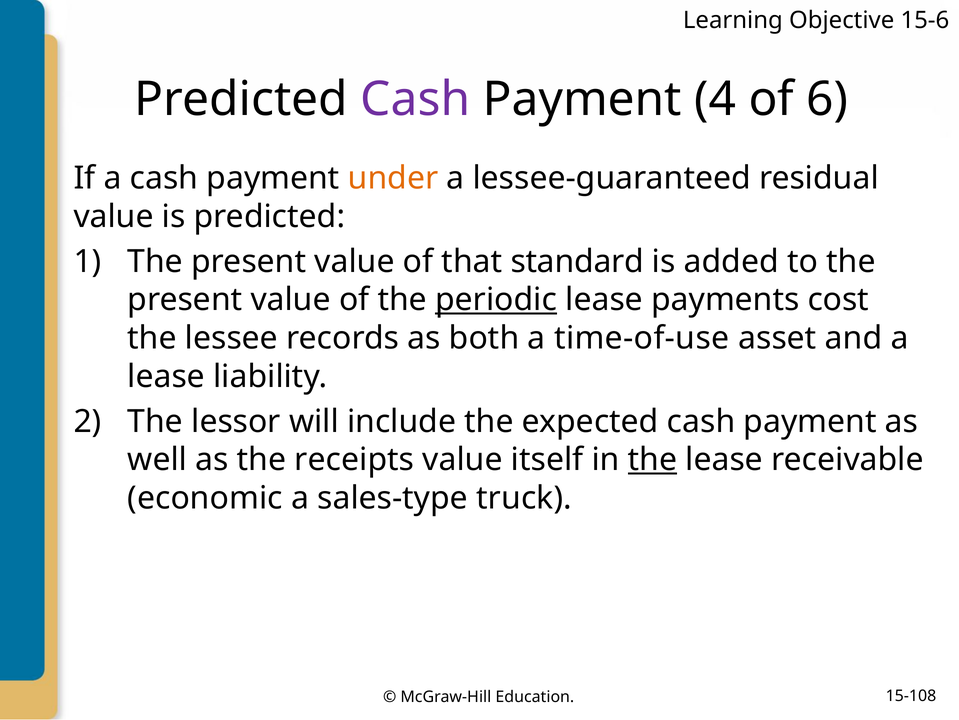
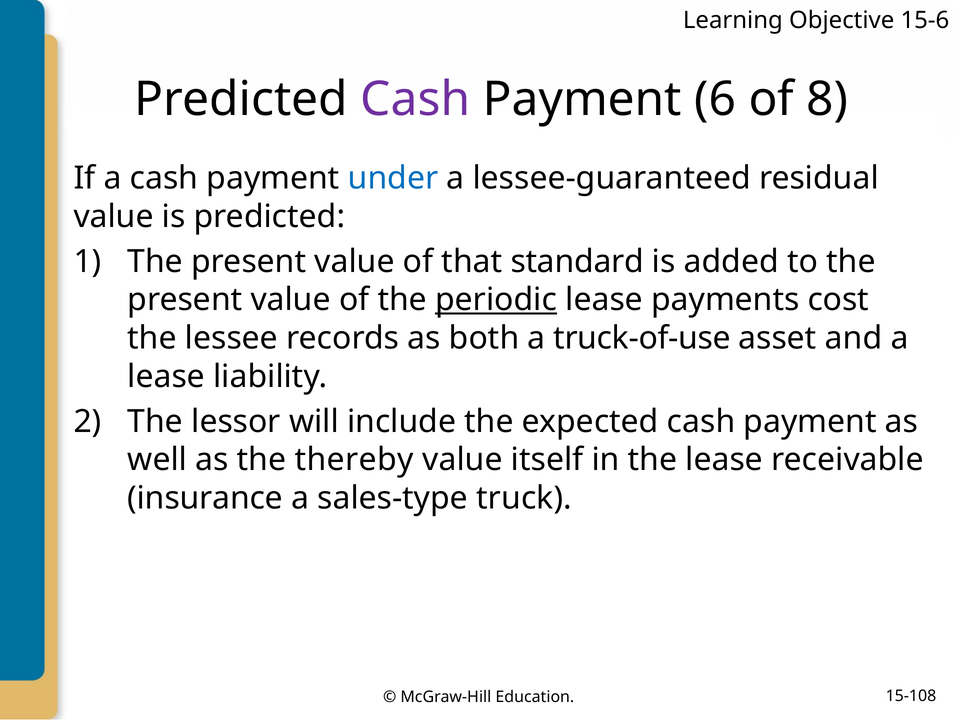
4: 4 -> 6 (715, 99)
6: 6 -> 8 (827, 99)
under colour: orange -> blue (393, 178)
time-of-use: time-of-use -> truck-of-use (642, 338)
receipts: receipts -> thereby (354, 459)
the underline: present -> none (653, 459)
economic: economic -> insurance (205, 498)
